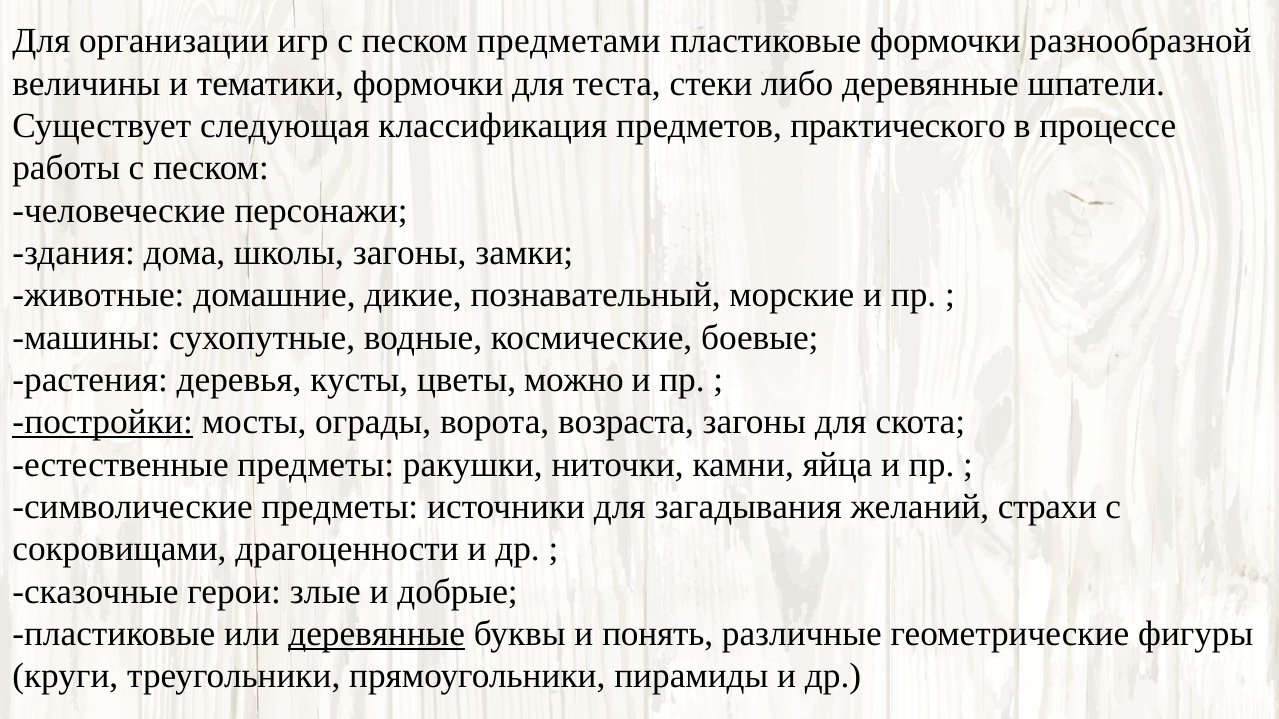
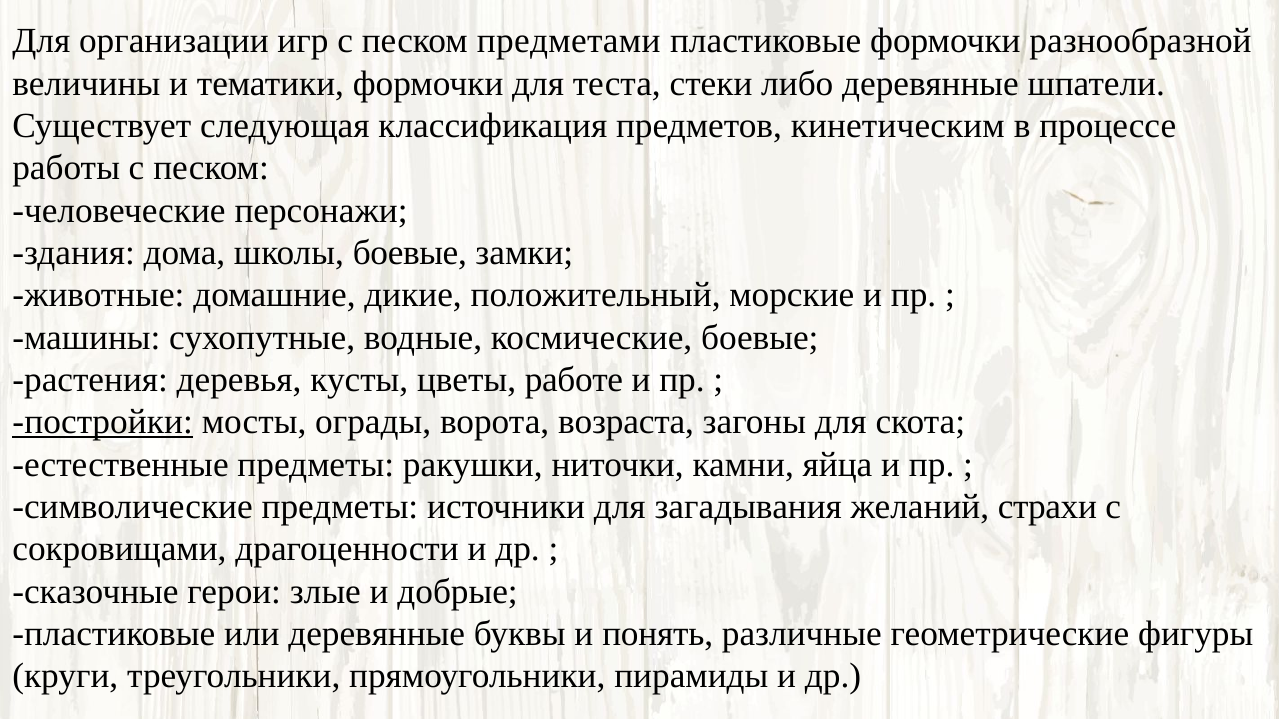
практического: практического -> кинетическим (898, 126)
школы загоны: загоны -> боевые (410, 253)
познавательный: познавательный -> положительный (596, 295)
можно: можно -> работе (574, 380)
деревянные underline: present -> none (377, 634)
